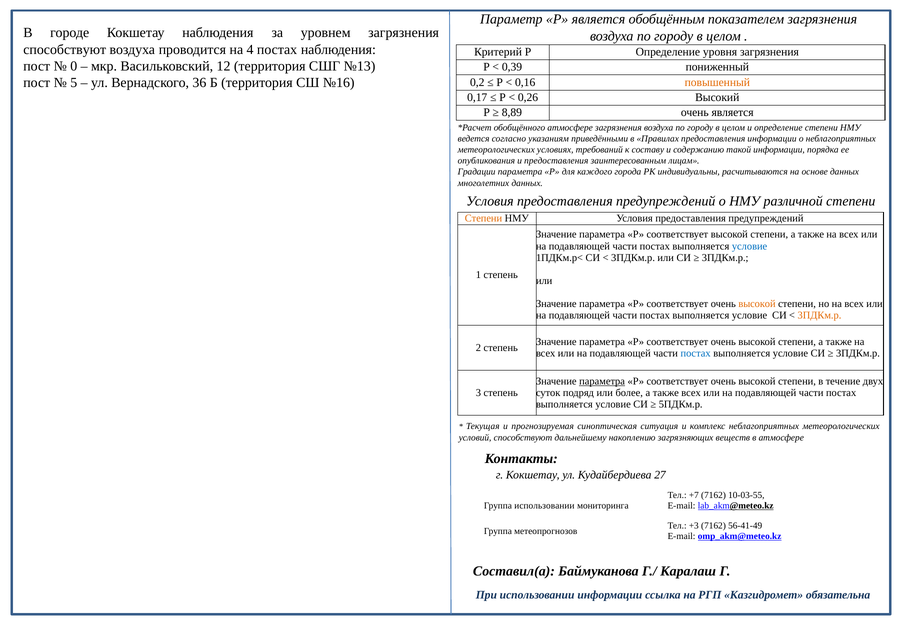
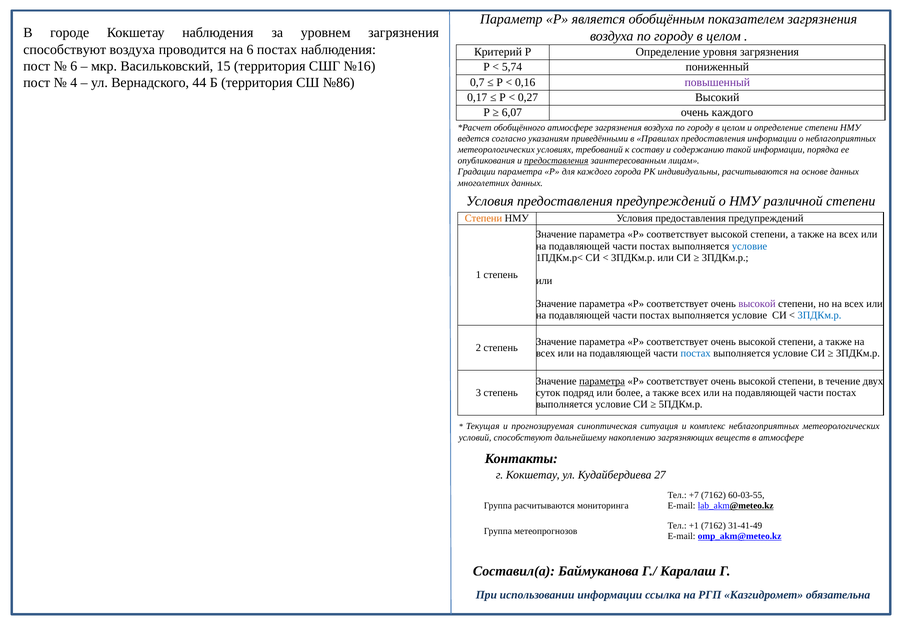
на 4: 4 -> 6 (250, 50)
0: 0 -> 6 (74, 66)
12: 12 -> 15 (224, 66)
№13: №13 -> №16 (360, 66)
0,39: 0,39 -> 5,74 (512, 67)
5: 5 -> 4 (74, 83)
36: 36 -> 44 (199, 83)
№16: №16 -> №86 (339, 83)
0,2: 0,2 -> 0,7 (477, 82)
повышенный colour: orange -> purple (717, 82)
0,26: 0,26 -> 0,27 (528, 97)
8,89: 8,89 -> 6,07 (512, 112)
очень является: является -> каждого (732, 112)
предоставления underline: none -> present (556, 161)
высокой colour: orange -> purple (757, 304)
3ПДКм.р colour: orange -> blue (820, 315)
10-03-55: 10-03-55 -> 60-03-55 (746, 495)
Группа использовании: использовании -> расчитываются (544, 505)
+3: +3 -> +1 (694, 525)
56-41-49: 56-41-49 -> 31-41-49 (745, 525)
